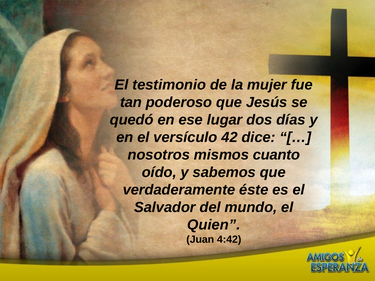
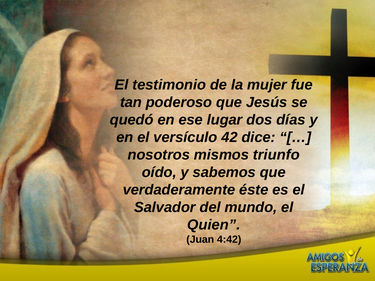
cuanto: cuanto -> triunfo (276, 155)
